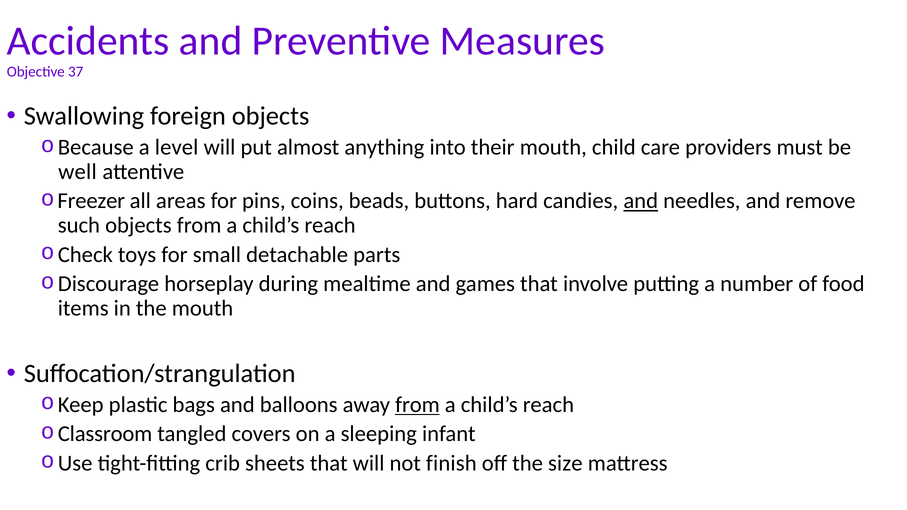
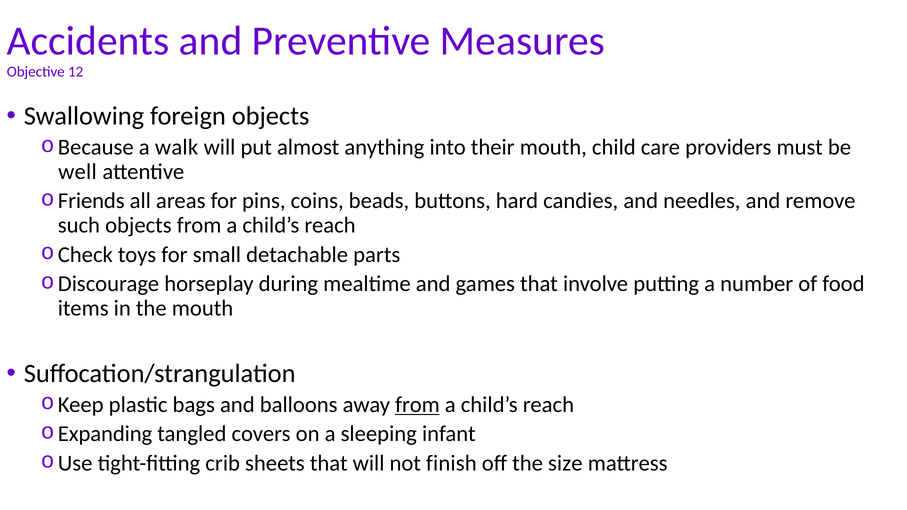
37: 37 -> 12 (76, 72)
level: level -> walk (177, 147)
Freezer: Freezer -> Friends (91, 201)
and underline: present -> none (641, 201)
Classroom: Classroom -> Expanding (105, 434)
